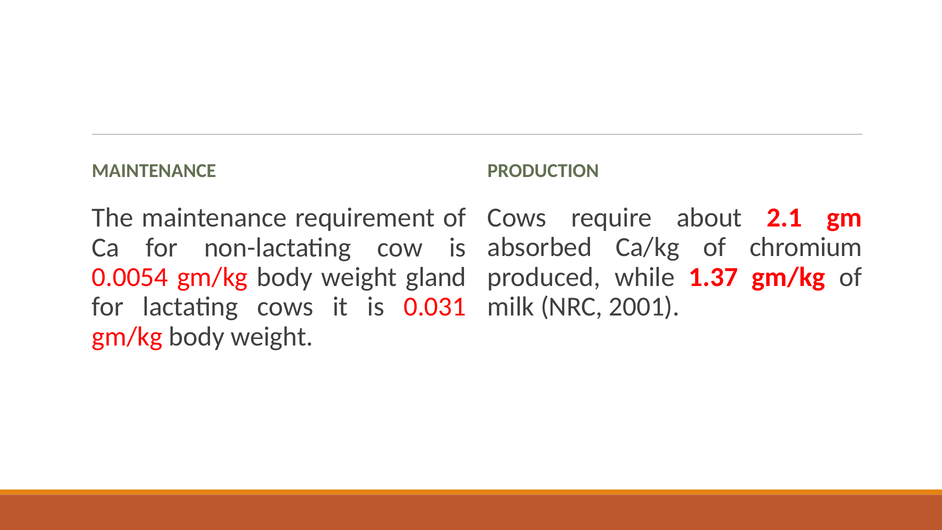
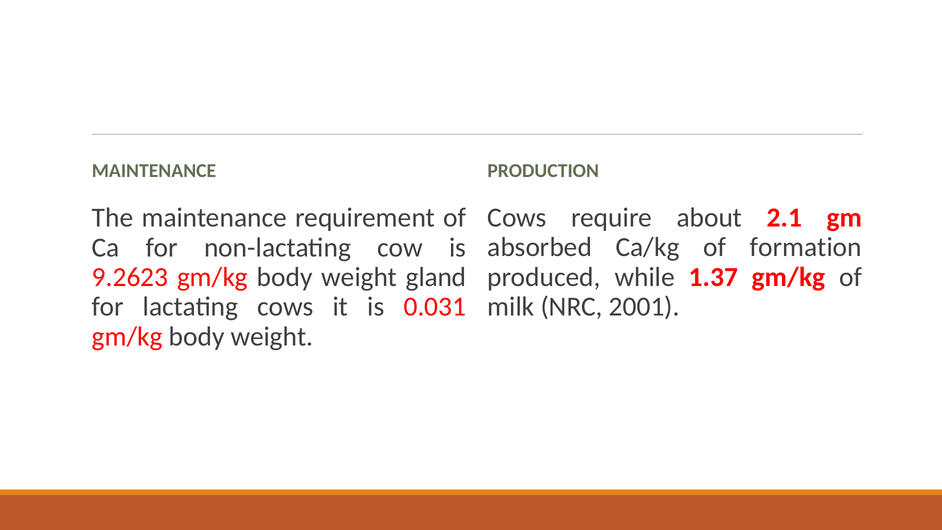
chromium: chromium -> formation (806, 247)
0.0054: 0.0054 -> 9.2623 (130, 277)
